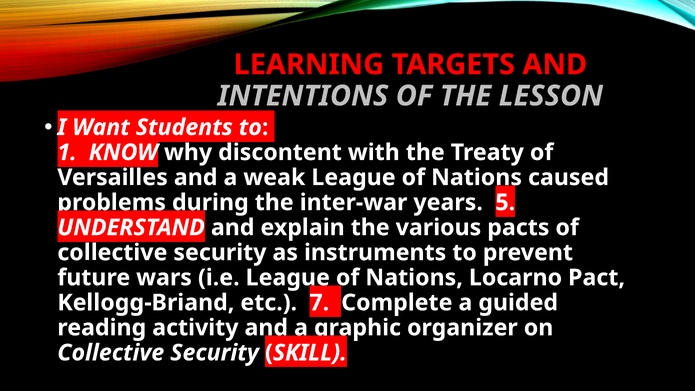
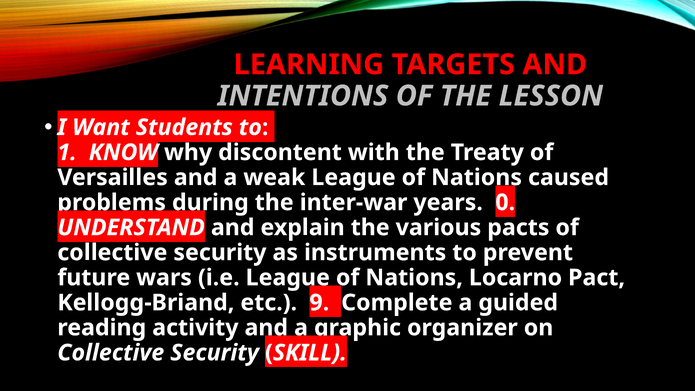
5: 5 -> 0 (505, 202)
7: 7 -> 9 (319, 303)
